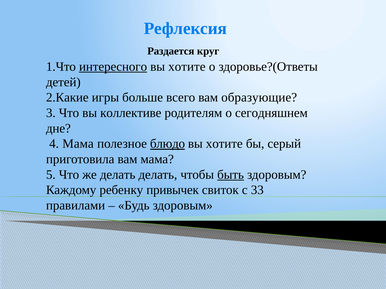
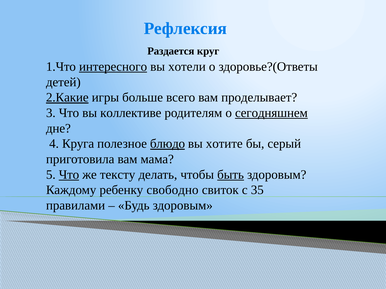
хотите: хотите -> хотели (187, 67)
2.Какие underline: none -> present (67, 98)
образующие: образующие -> проделывает (259, 98)
сегодняшнем underline: none -> present (271, 113)
4 Мама: Мама -> Круга (78, 144)
Что underline: none -> present (69, 175)
же делать: делать -> тексту (118, 175)
привычек: привычек -> свободно (172, 190)
33: 33 -> 35 (257, 190)
